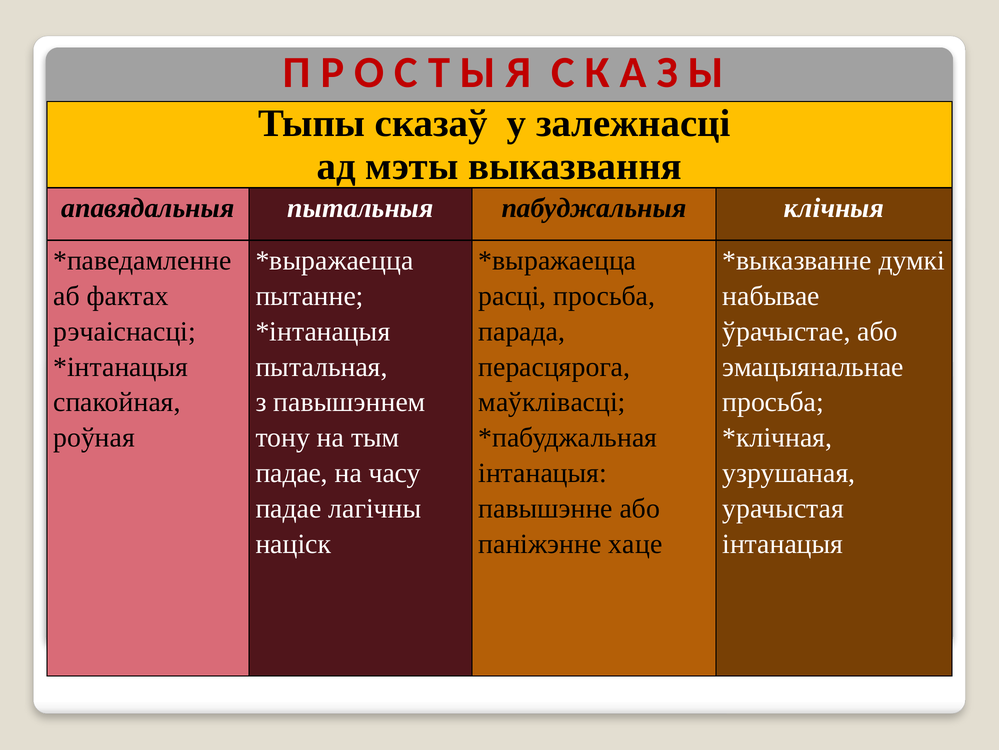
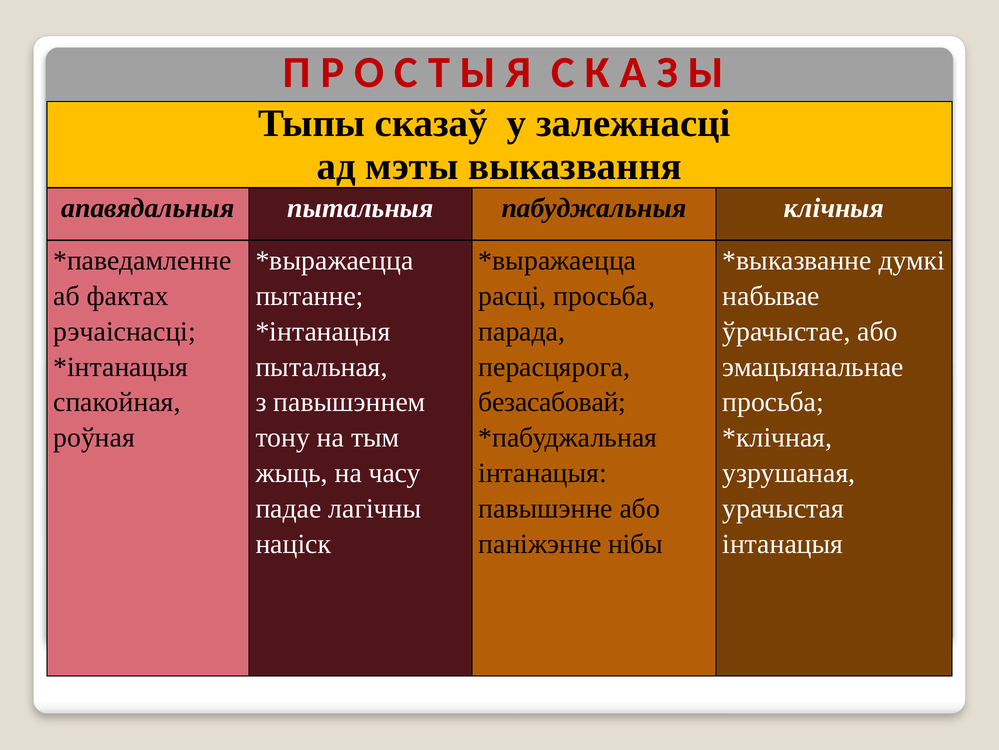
маўклівасці: маўклівасці -> безасабовай (552, 402)
падае: падае -> жыць (292, 473)
хаце: хаце -> нібы (636, 544)
